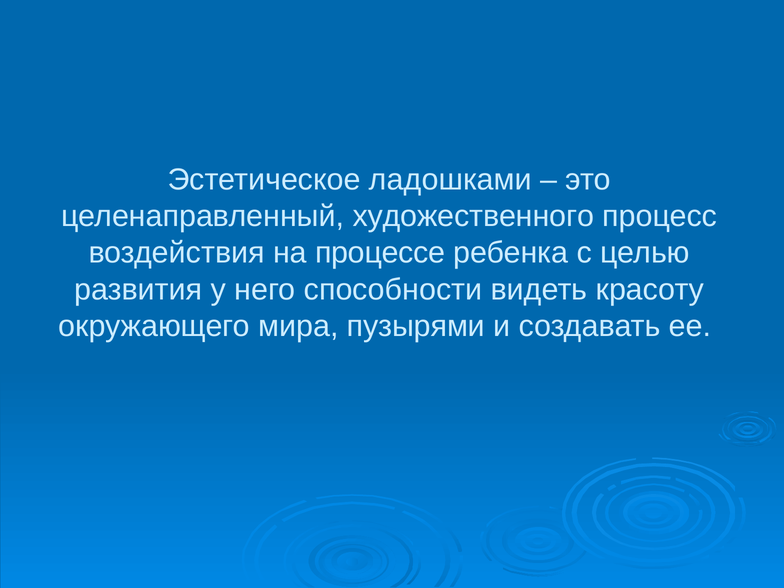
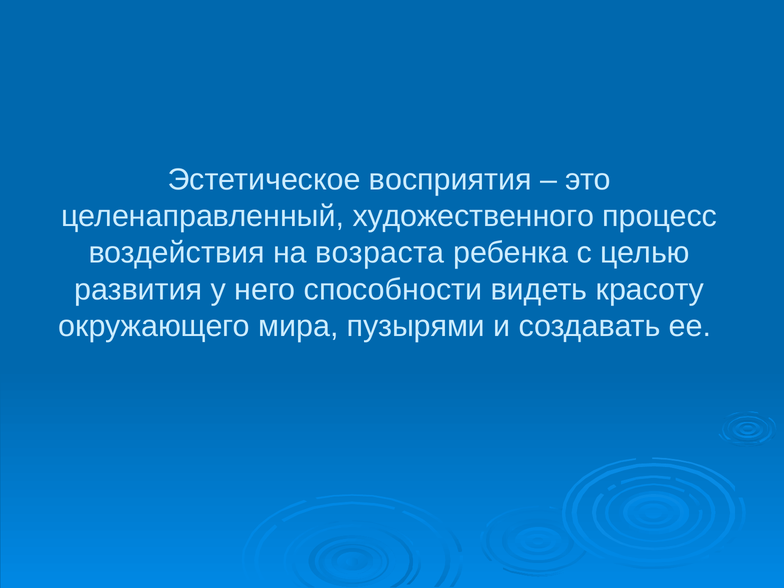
ладошками: ладошками -> восприятия (450, 180)
процессе: процессе -> возраста (380, 253)
